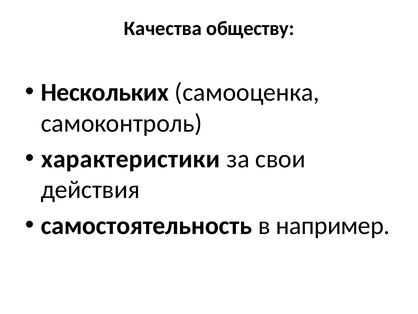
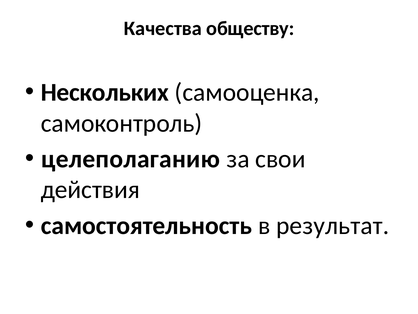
характеристики: характеристики -> целеполаганию (131, 159)
например: например -> результат (333, 225)
